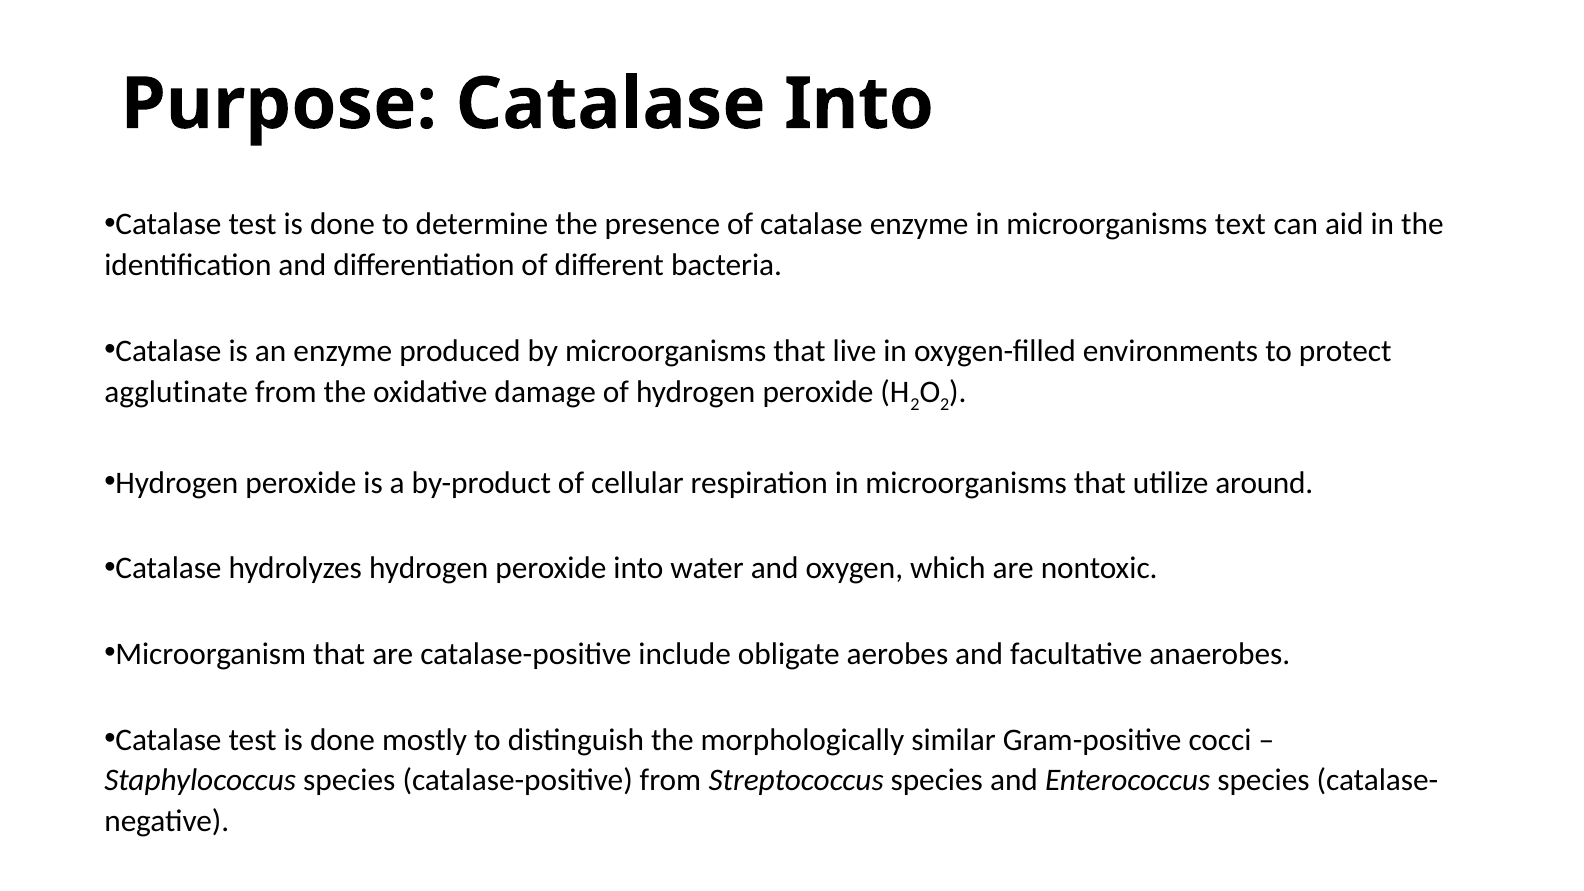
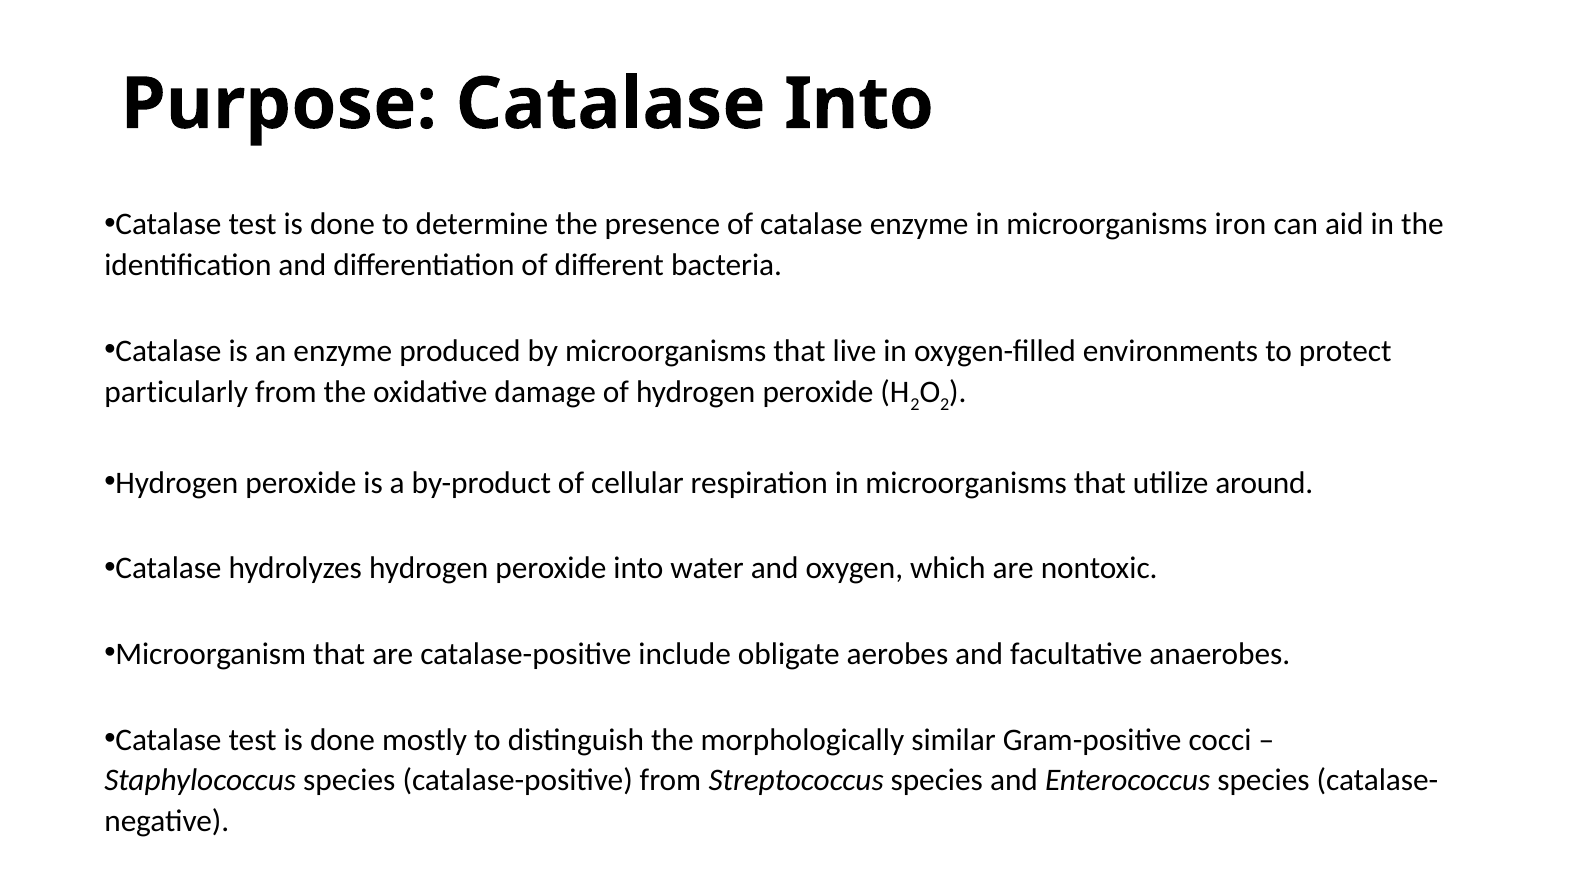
text: text -> iron (1240, 225)
agglutinate: agglutinate -> particularly (176, 392)
